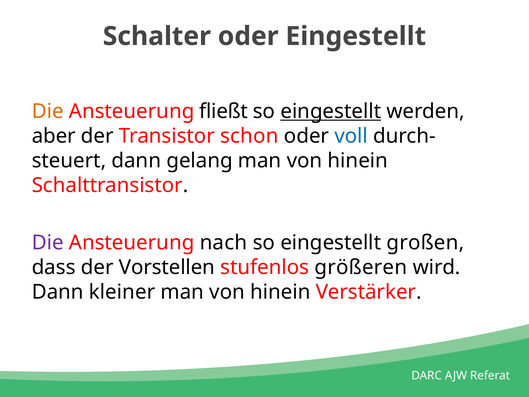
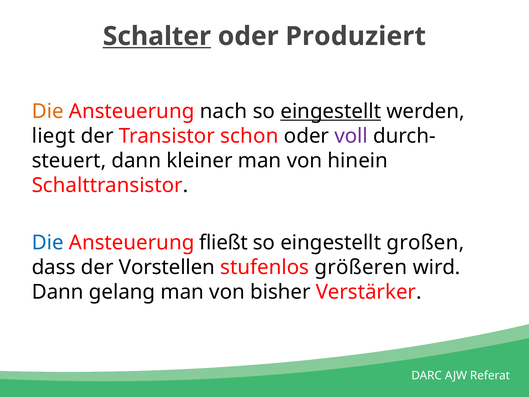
Schalter underline: none -> present (157, 36)
oder Eingestellt: Eingestellt -> Produziert (356, 36)
fließt: fließt -> nach (223, 111)
aber: aber -> liegt (54, 136)
voll colour: blue -> purple (351, 136)
gelang: gelang -> kleiner (200, 161)
Die colour: purple -> blue (48, 243)
nach: nach -> fließt (224, 243)
kleiner: kleiner -> gelang (122, 292)
hinein: hinein -> bisher (280, 292)
